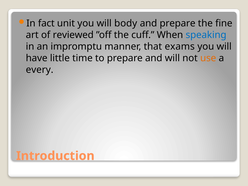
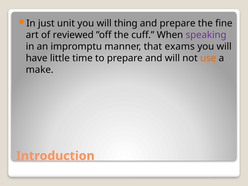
fact: fact -> just (46, 23)
body: body -> thing (126, 23)
speaking colour: blue -> purple (206, 35)
every: every -> make (40, 70)
